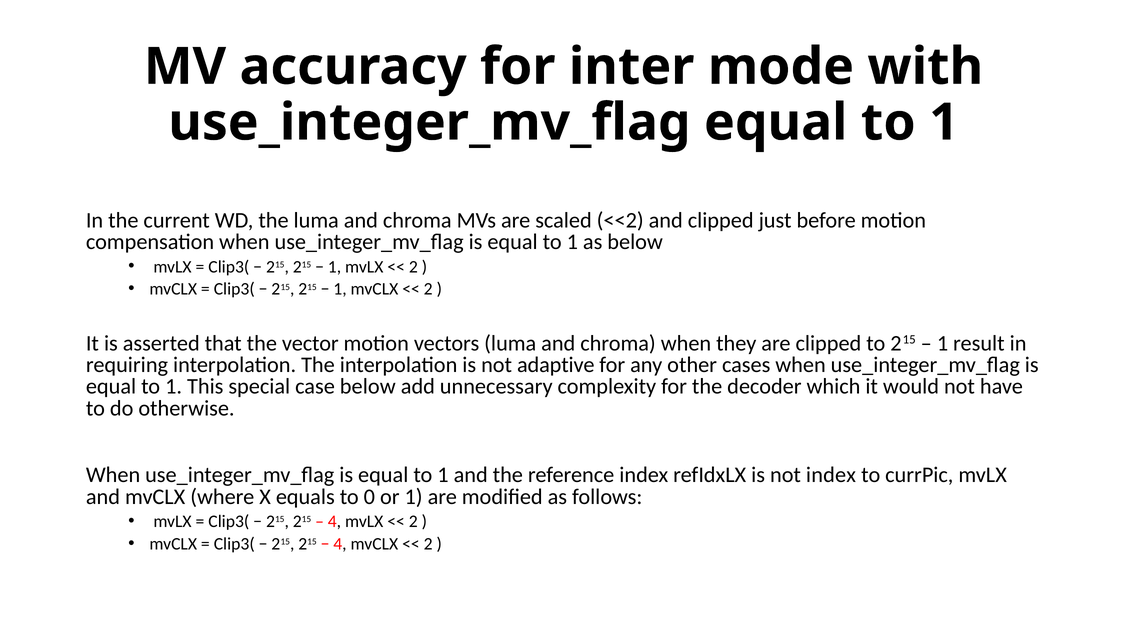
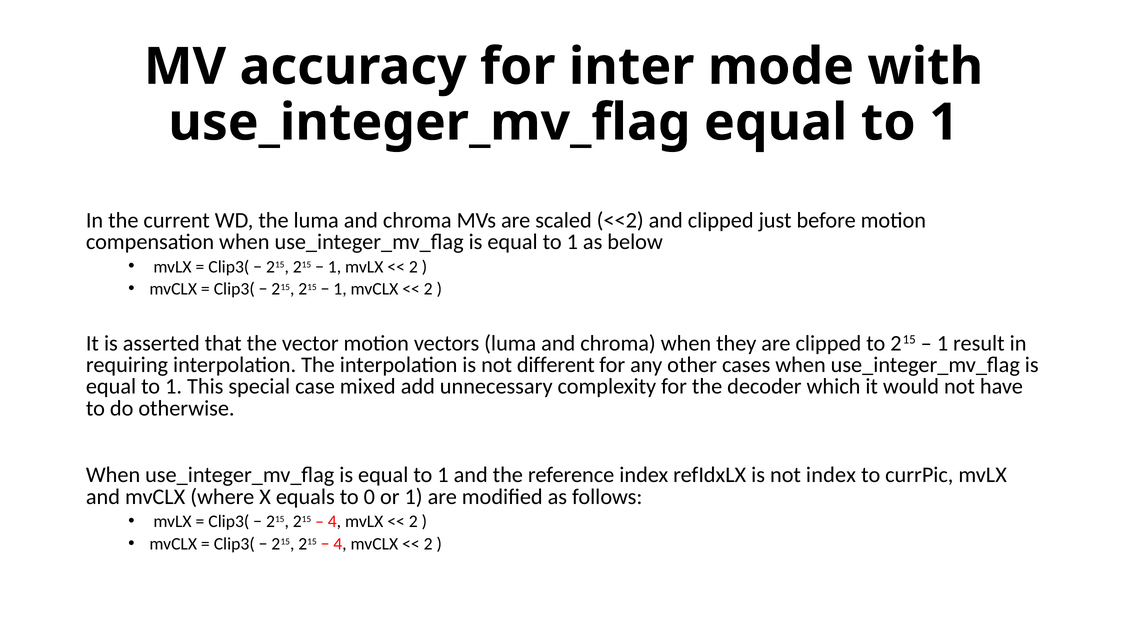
adaptive: adaptive -> different (556, 365)
case below: below -> mixed (368, 387)
